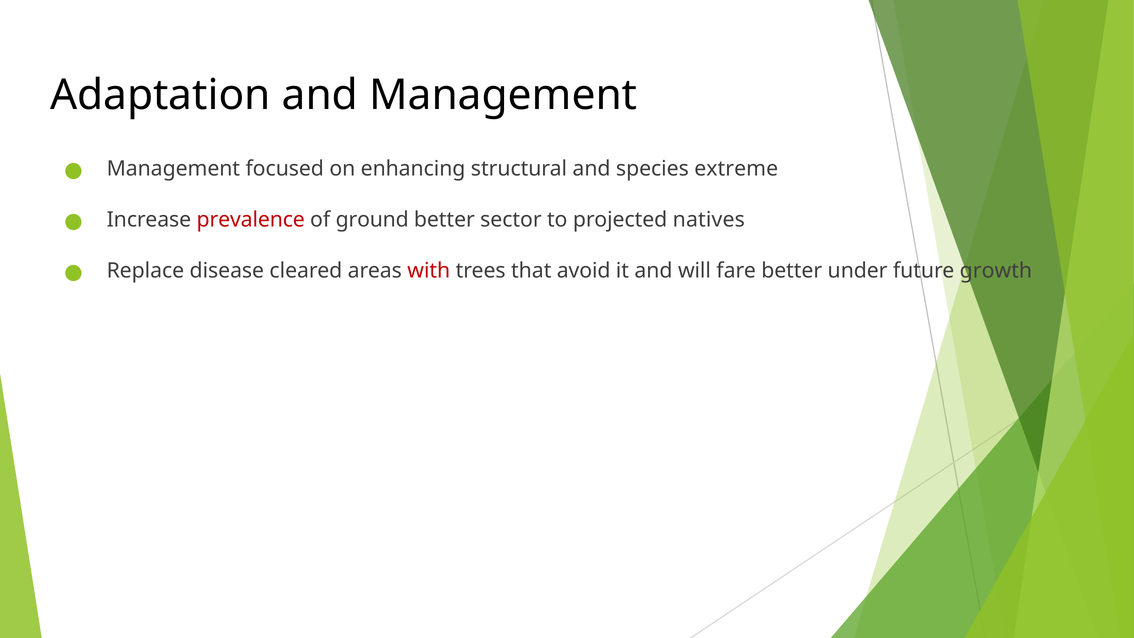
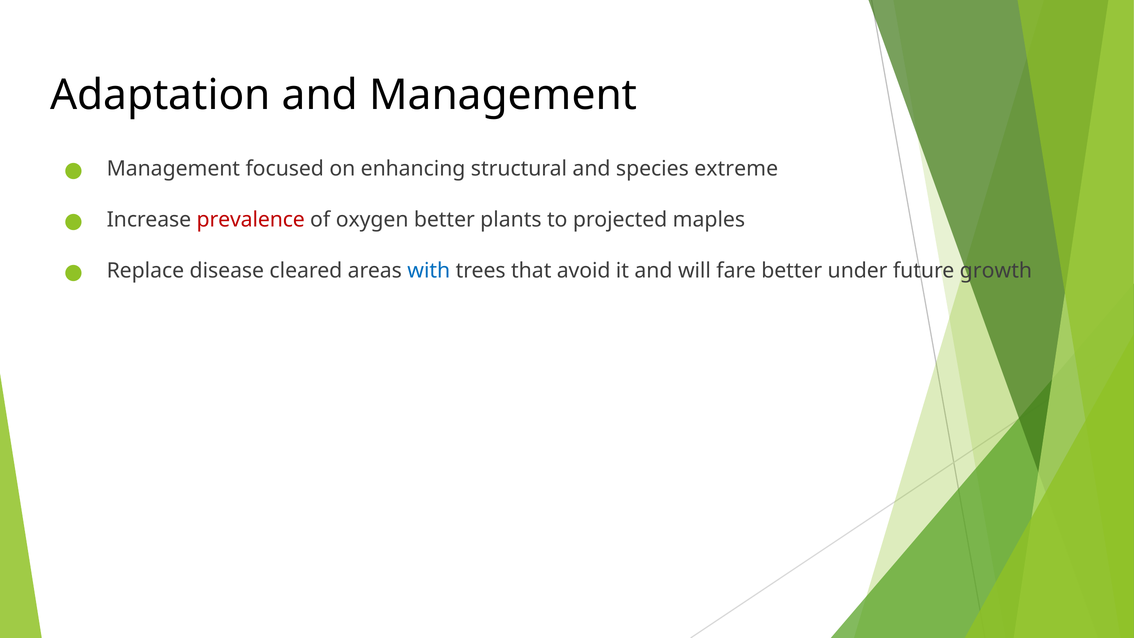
ground: ground -> oxygen (372, 219)
sector: sector -> plants (511, 219)
natives: natives -> maples (709, 219)
with colour: red -> blue (429, 270)
